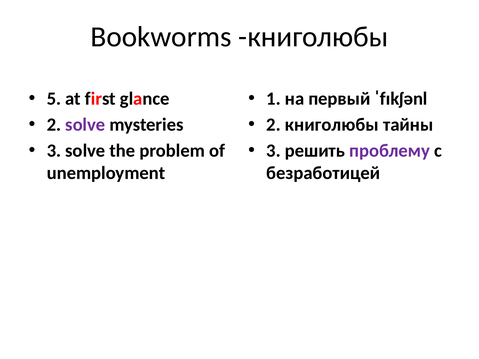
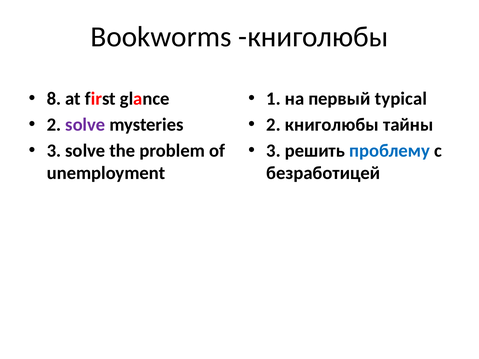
5: 5 -> 8 (54, 99)
ˈfɪkʃənl: ˈfɪkʃənl -> typical (401, 99)
проблему colour: purple -> blue (390, 151)
